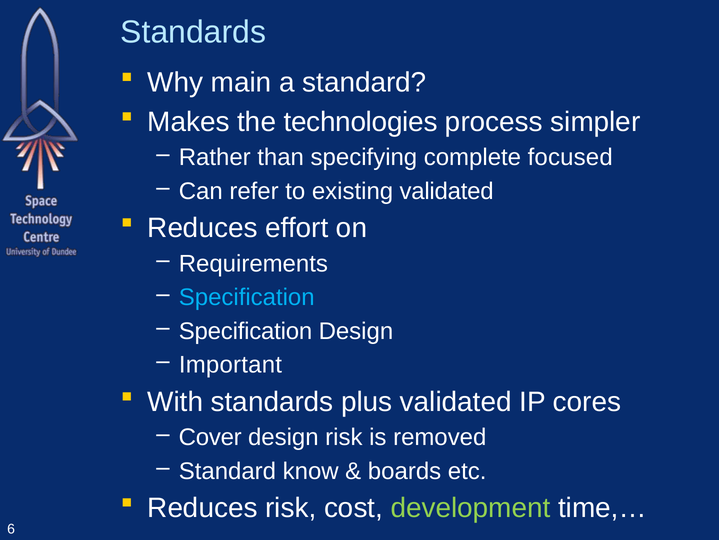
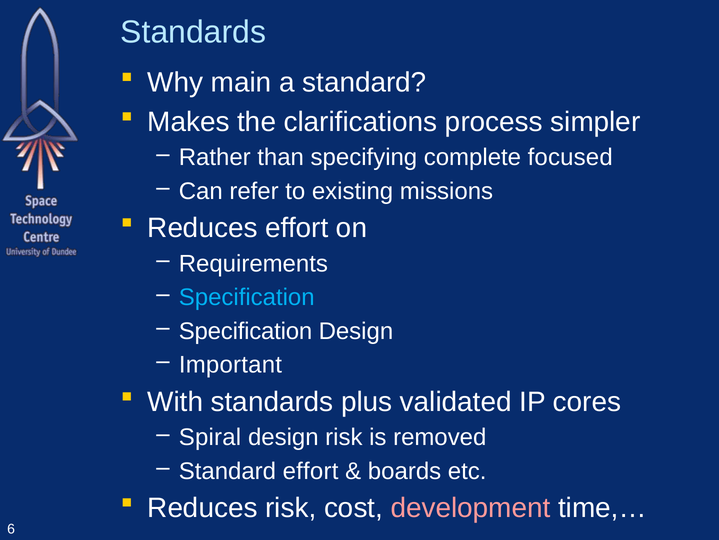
technologies: technologies -> clarifications (361, 122)
existing validated: validated -> missions (446, 191)
Cover: Cover -> Spiral (210, 437)
Standard know: know -> effort (311, 470)
development colour: light green -> pink (471, 508)
